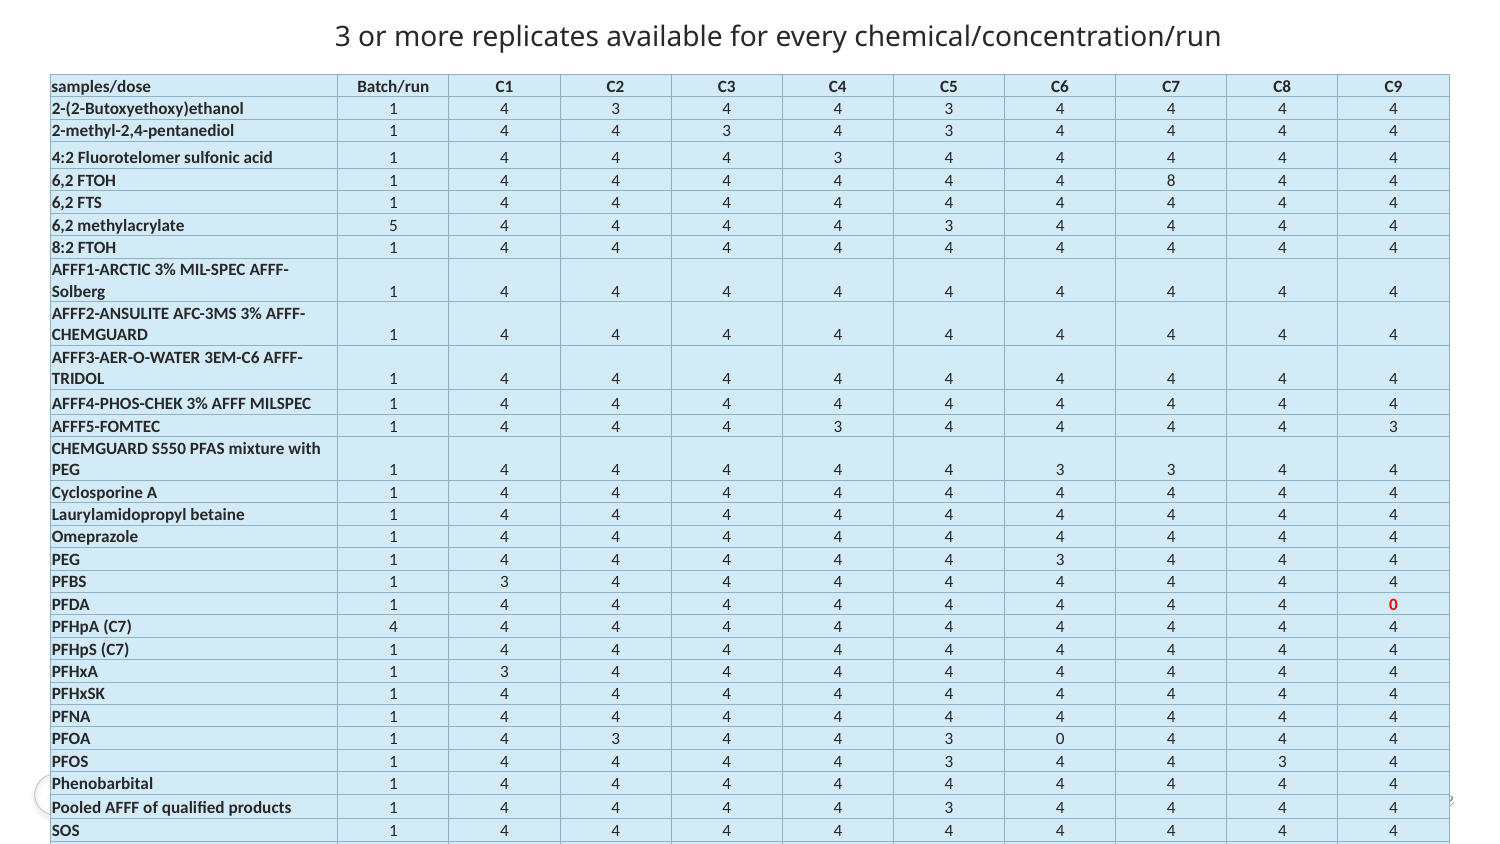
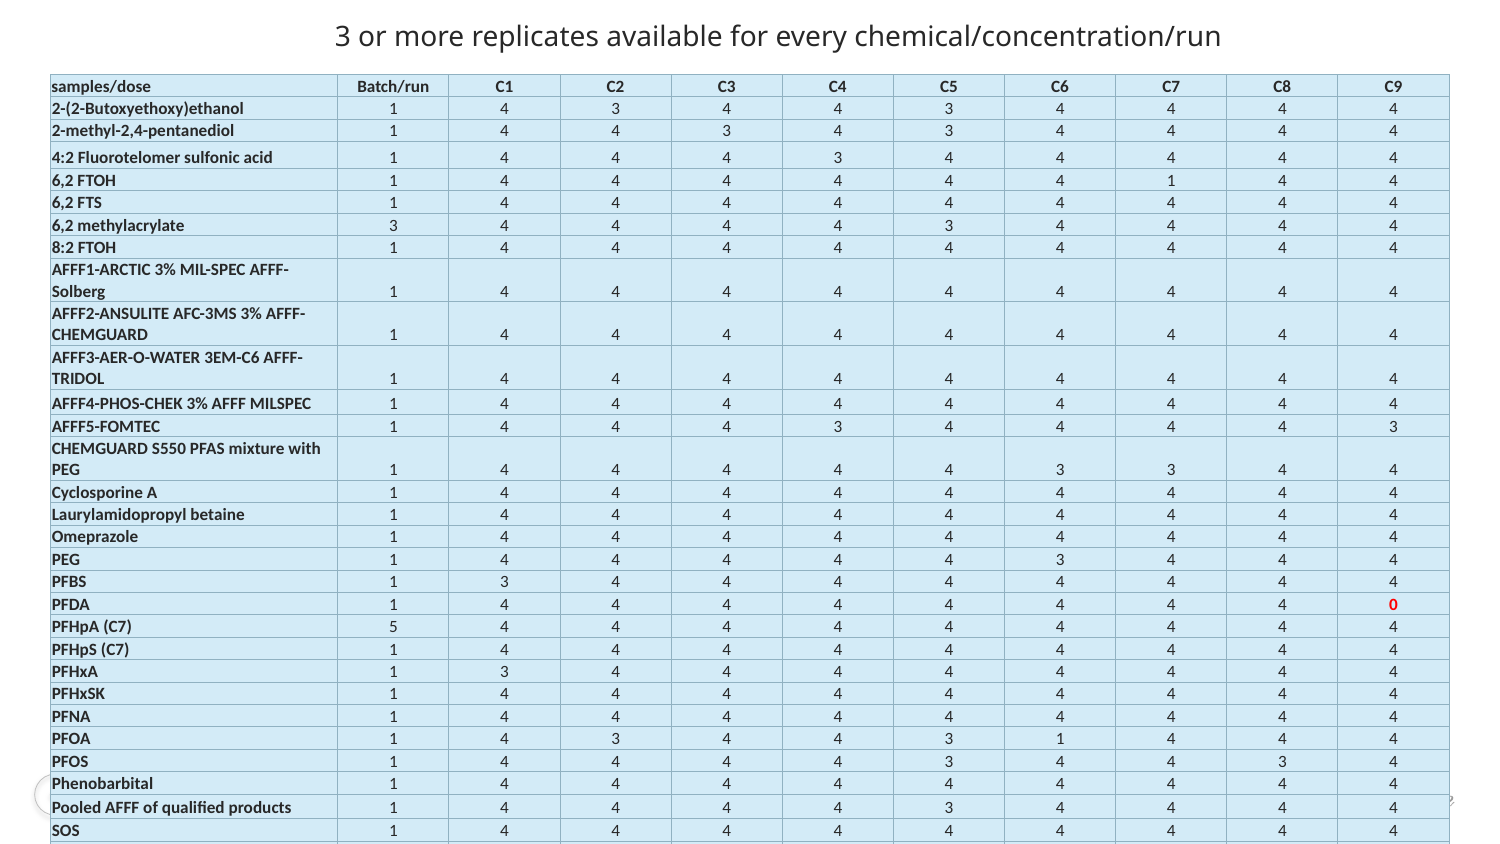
4 8: 8 -> 1 (1171, 180)
methylacrylate 5: 5 -> 3 (393, 225)
C7 4: 4 -> 5 (393, 627)
3 0: 0 -> 1 (1060, 739)
